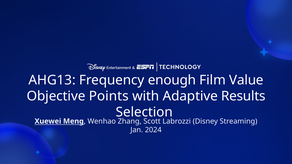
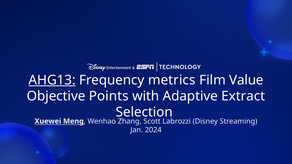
AHG13 underline: none -> present (52, 80)
enough: enough -> metrics (172, 80)
Results: Results -> Extract (243, 96)
